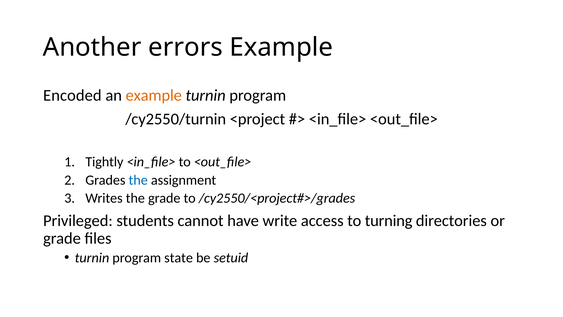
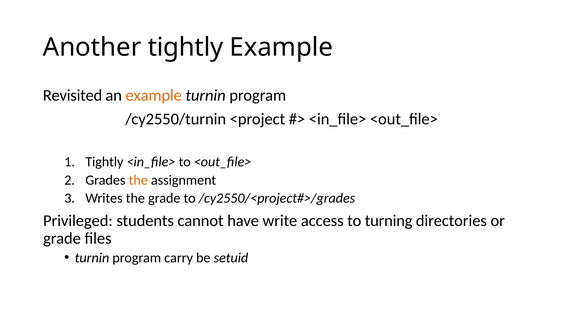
Another errors: errors -> tightly (186, 47)
Encoded: Encoded -> Revisited (73, 95)
the colour: blue -> orange (138, 180)
state: state -> carry (179, 258)
